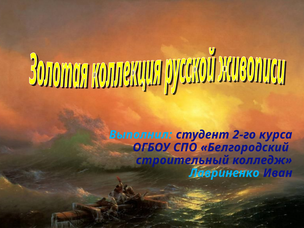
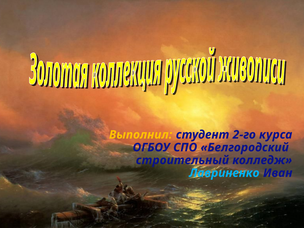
Выполнил colour: light blue -> yellow (141, 135)
